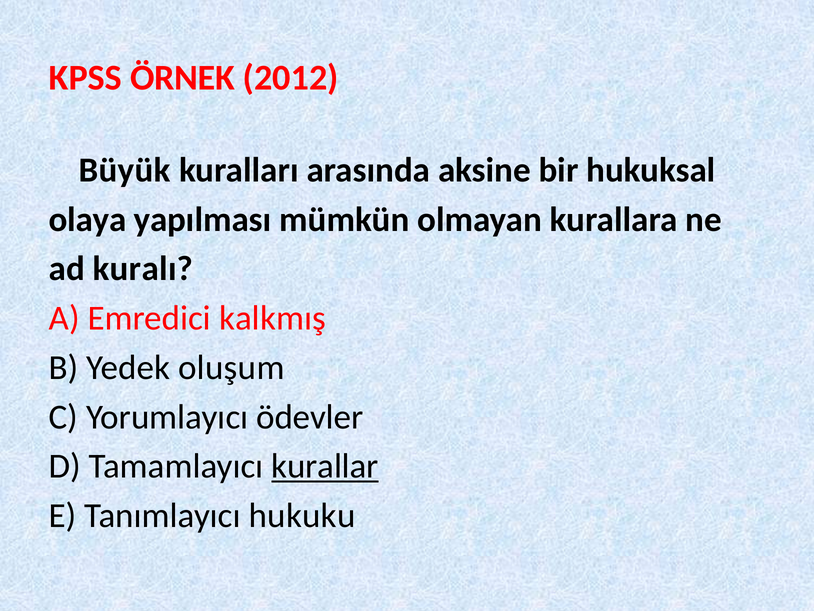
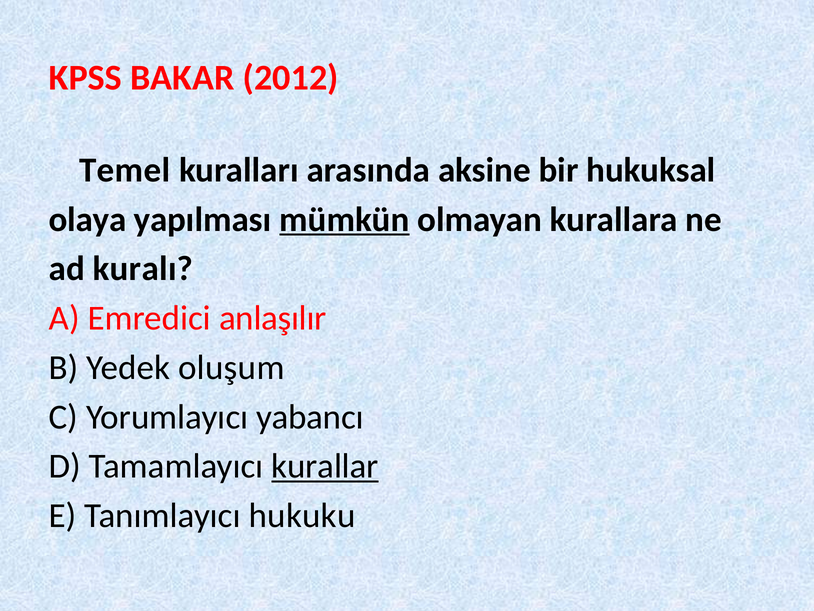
ÖRNEK: ÖRNEK -> BAKAR (182, 78)
Büyük: Büyük -> Temel (125, 170)
mümkün underline: none -> present (344, 219)
kalkmış: kalkmış -> anlaşılır (273, 318)
ödevler: ödevler -> yabancı (310, 417)
